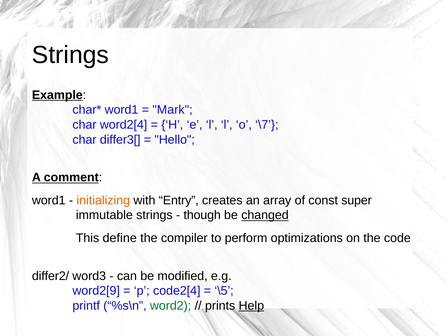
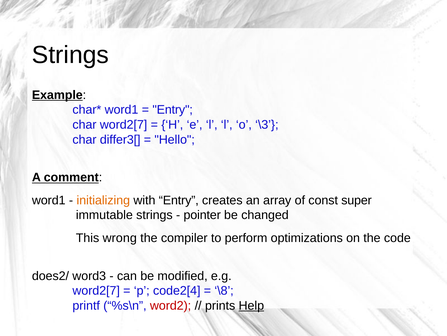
Mark: Mark -> Entry (173, 110)
char word2[4: word2[4 -> word2[7 (124, 124)
\7: \7 -> \3 (267, 124)
though: though -> pointer (202, 215)
changed underline: present -> none (265, 215)
define: define -> wrong (120, 238)
differ2/: differ2/ -> does2/ (50, 275)
word2[9: word2[9 -> word2[7 (96, 290)
\5: \5 -> \8 (224, 290)
word2 colour: green -> red (171, 305)
